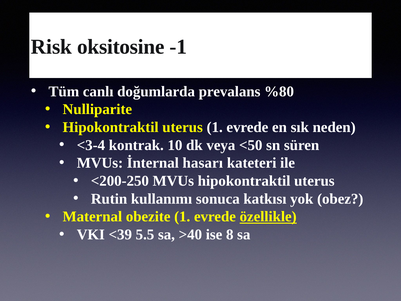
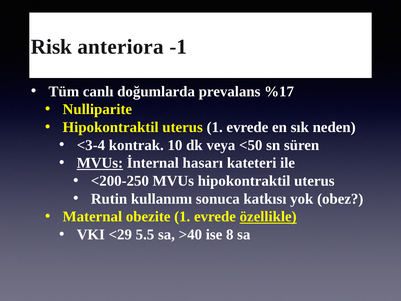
oksitosine: oksitosine -> anteriora (121, 47)
%80: %80 -> %17 (279, 91)
MVUs underline: none -> present (100, 163)
<39: <39 -> <29 (120, 234)
